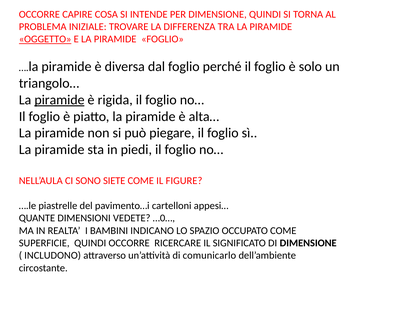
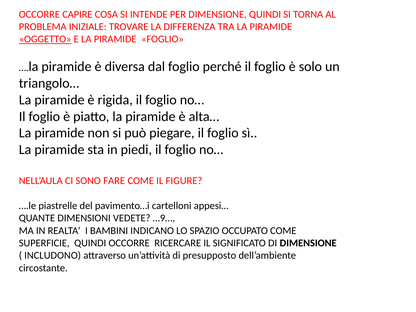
piramide underline: present -> none (59, 100)
SIETE: SIETE -> FARE (114, 181)
…0…: …0… -> …9… (164, 218)
comunicarlo: comunicarlo -> presupposto (209, 256)
